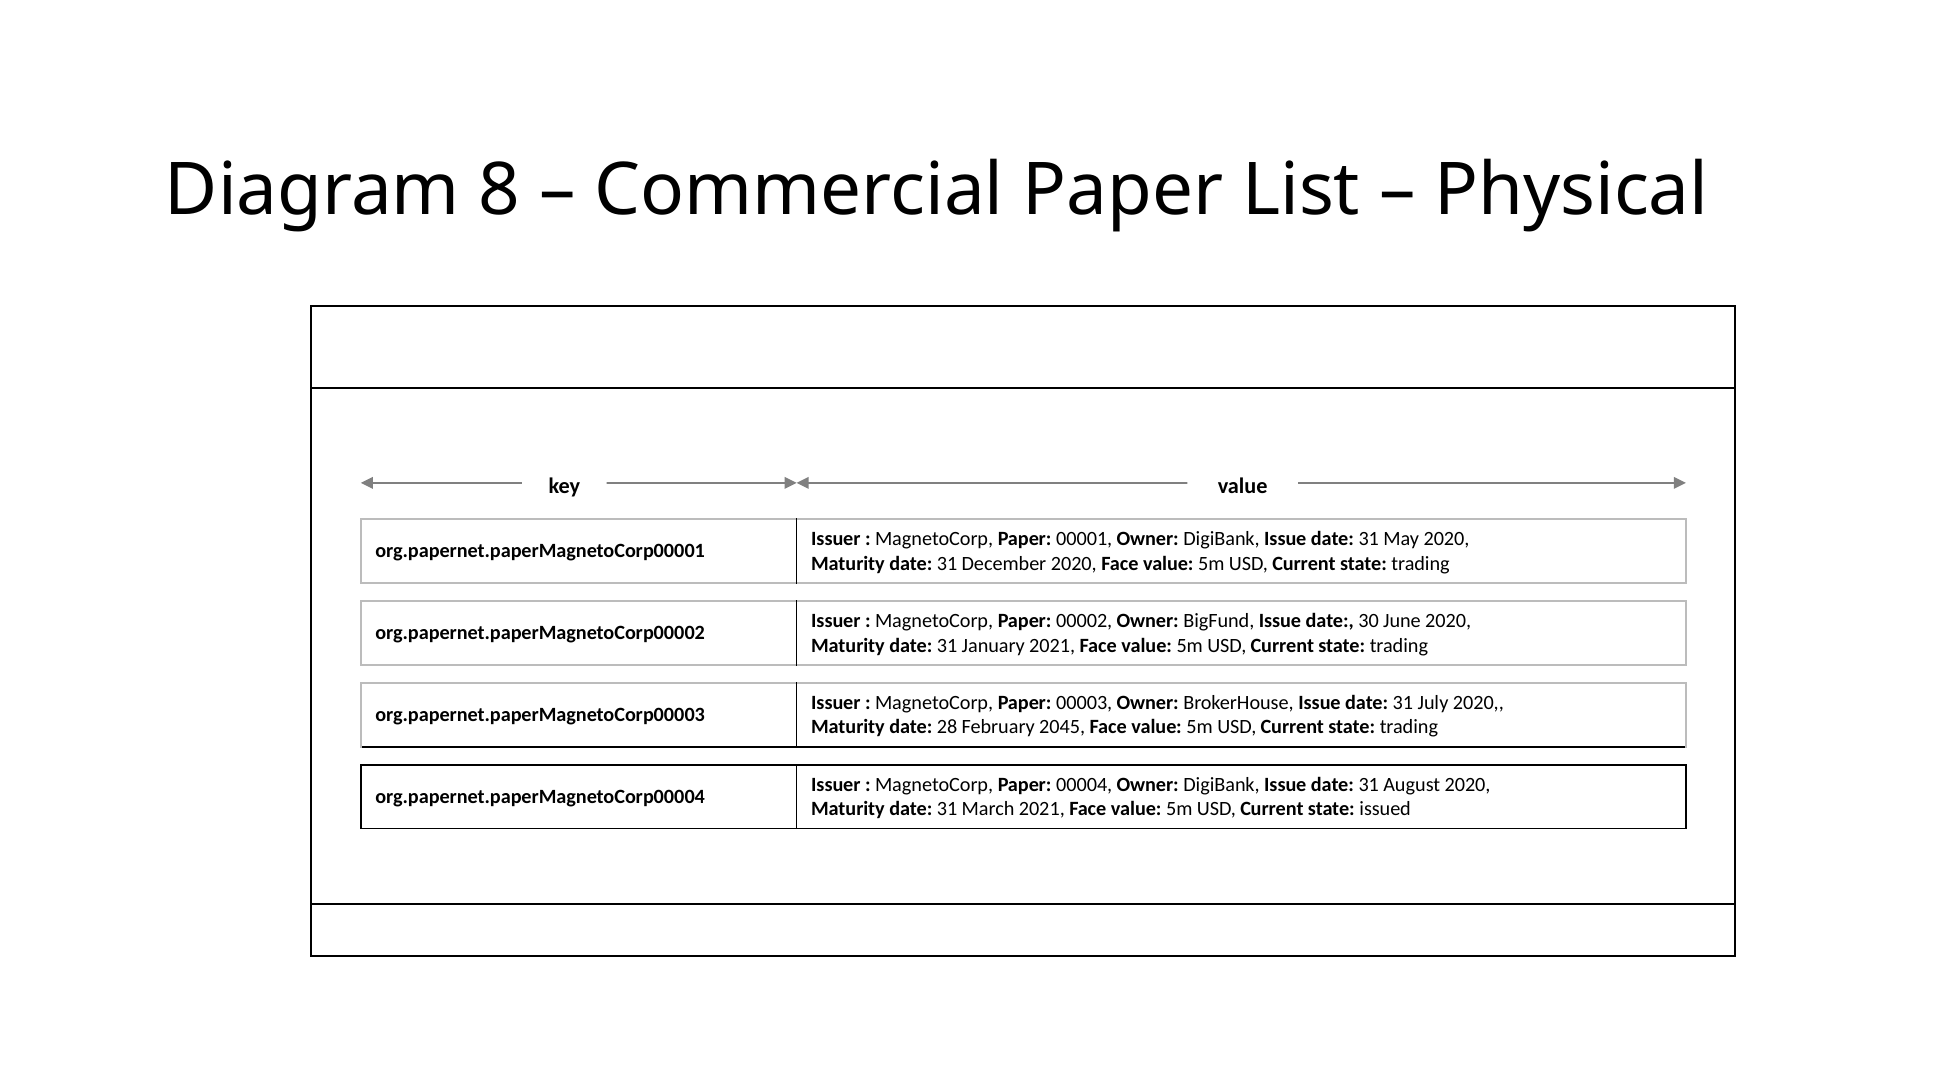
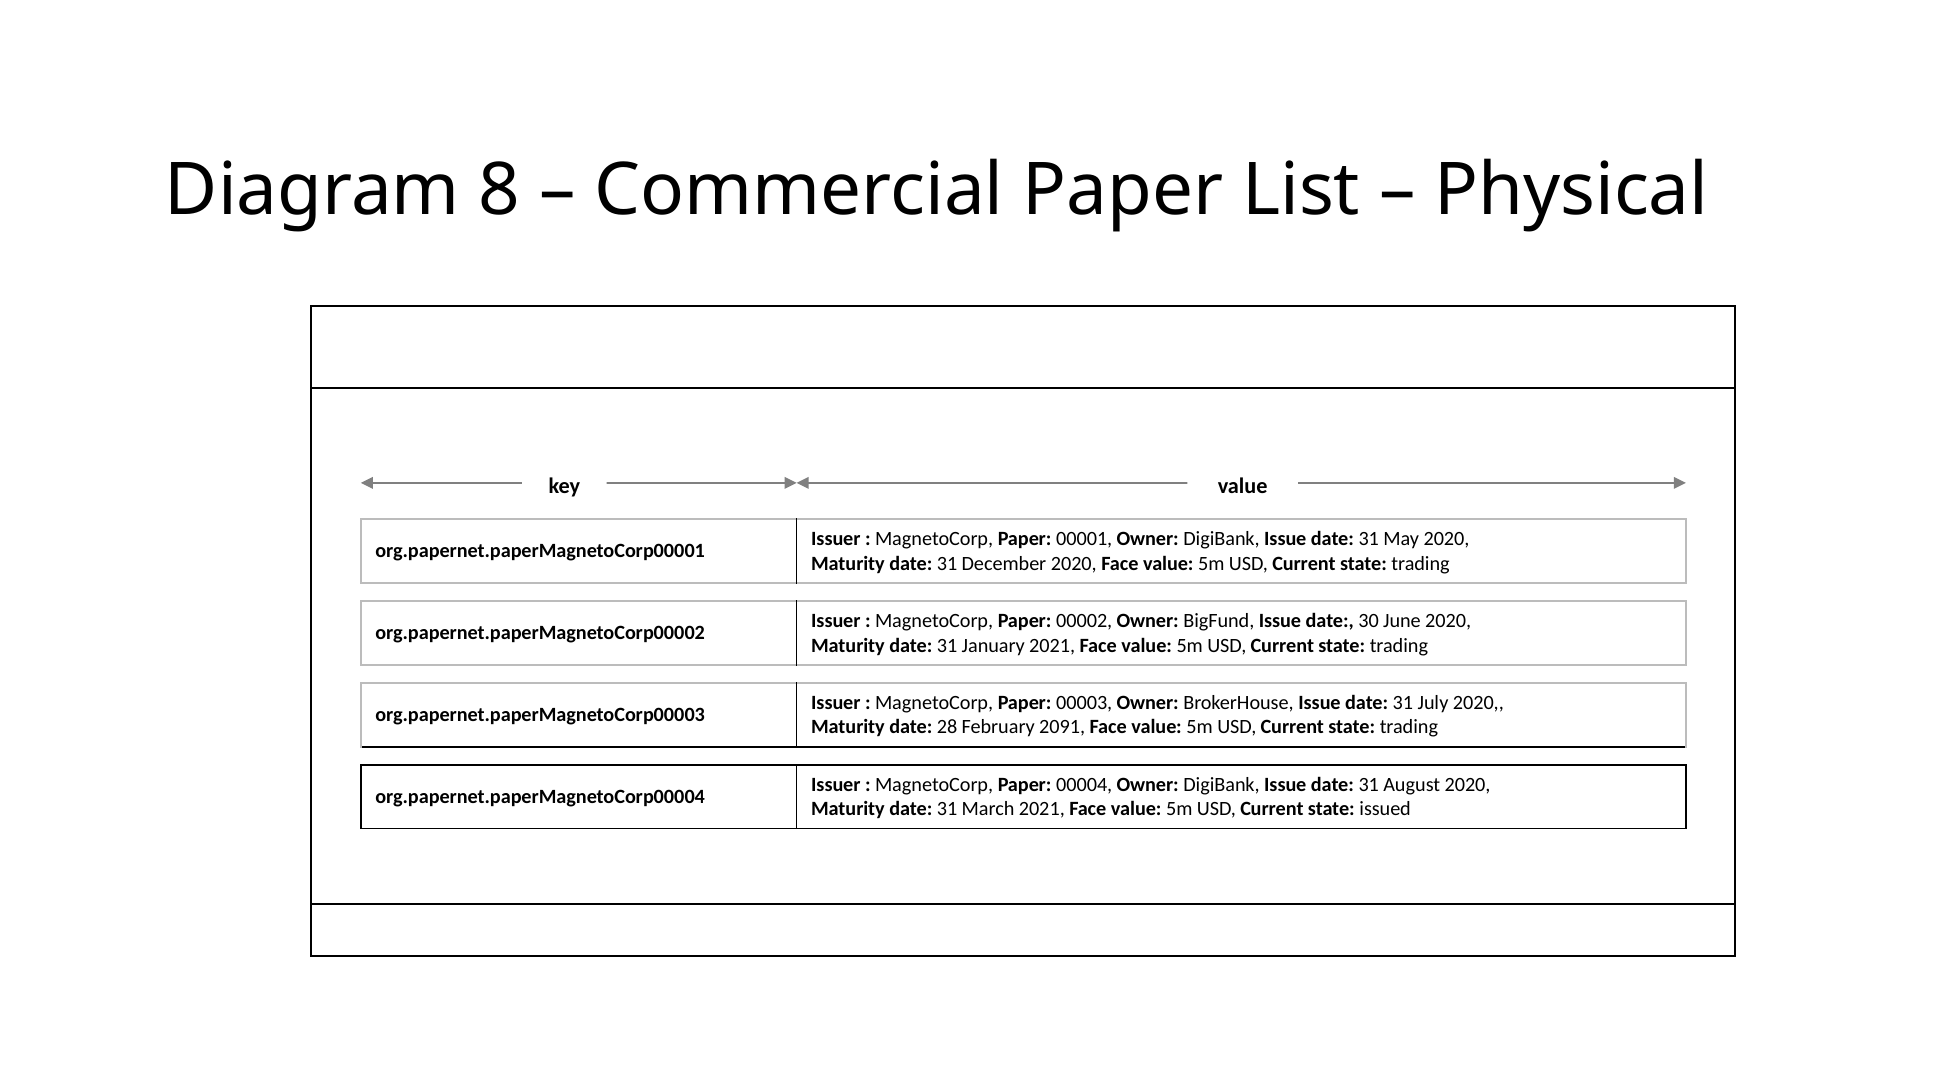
2045: 2045 -> 2091 (1062, 727)
